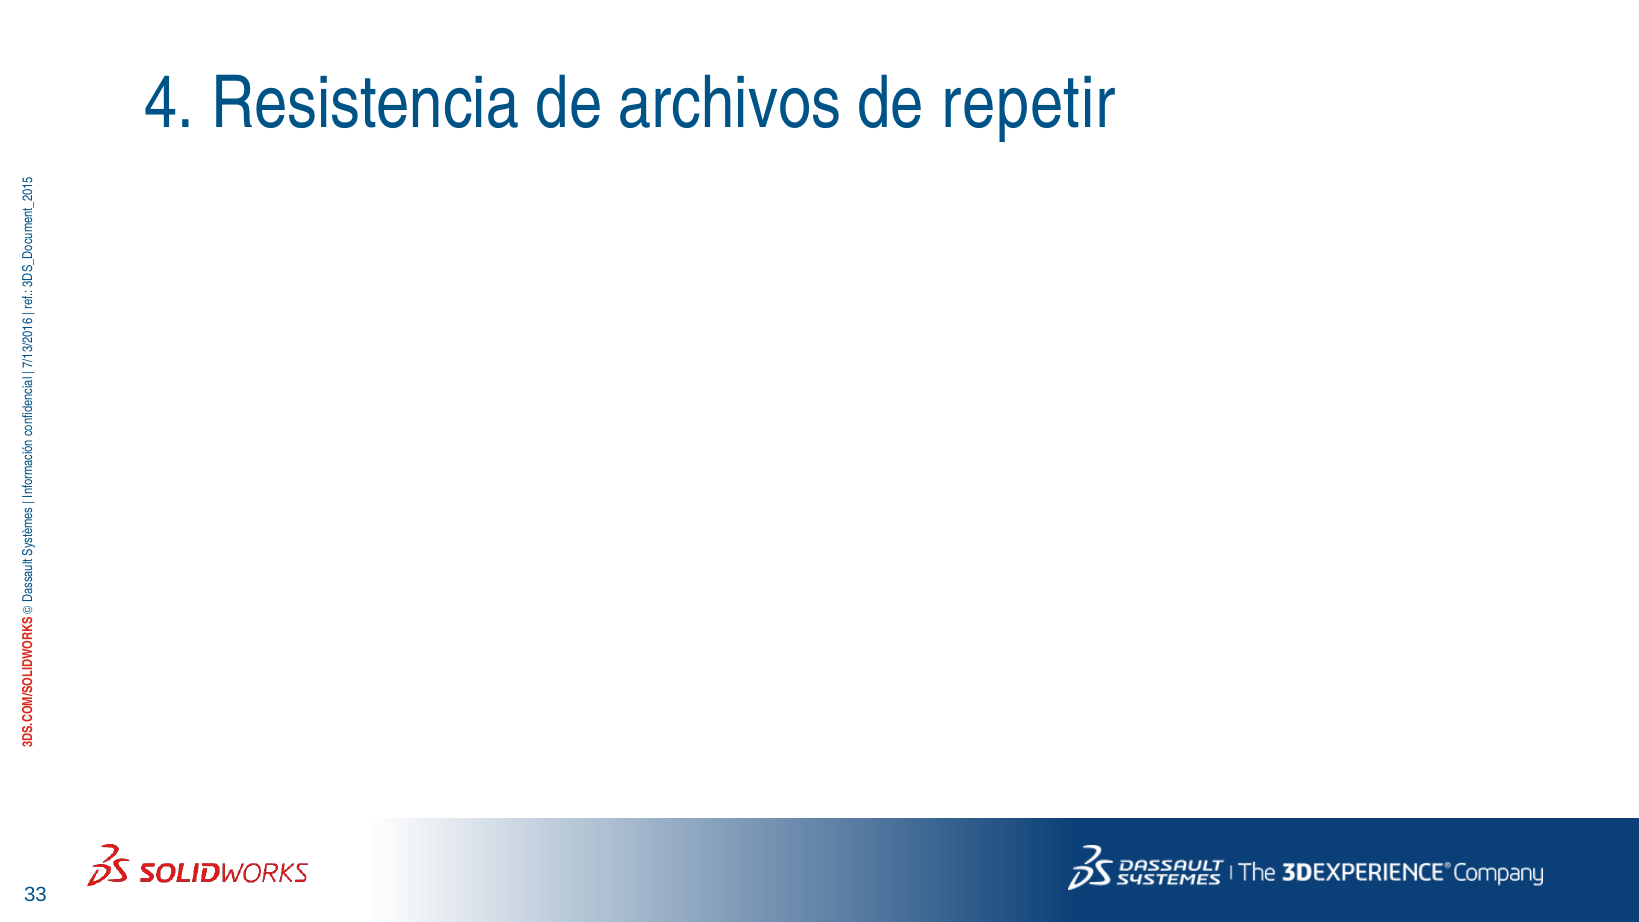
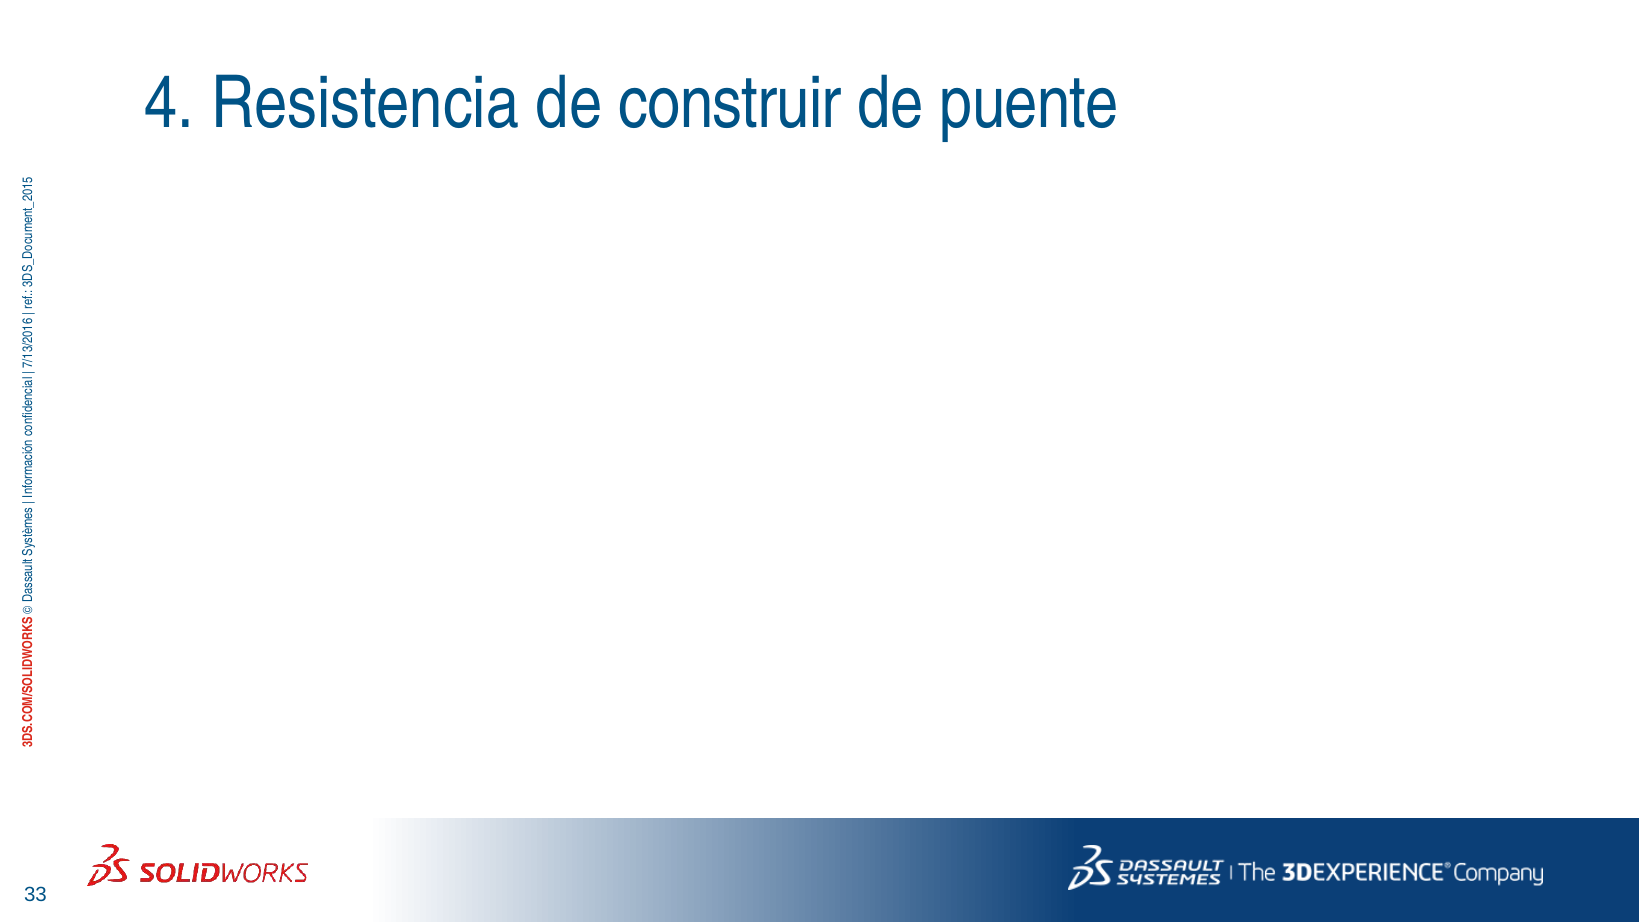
archivos: archivos -> construir (730, 103)
repetir: repetir -> puente (1029, 103)
